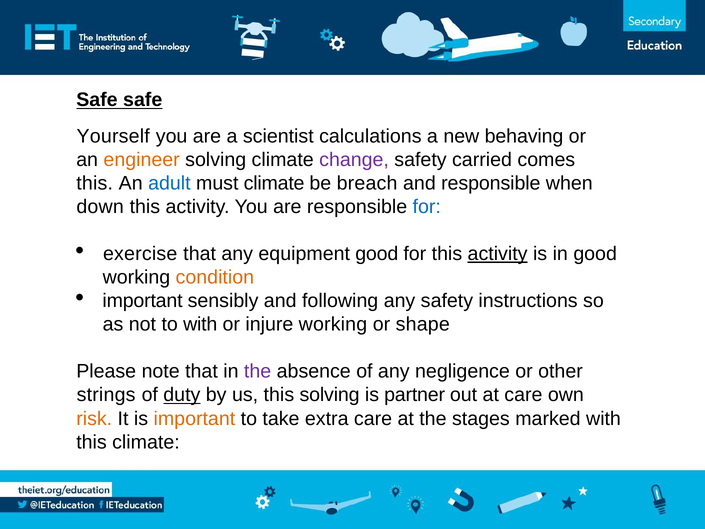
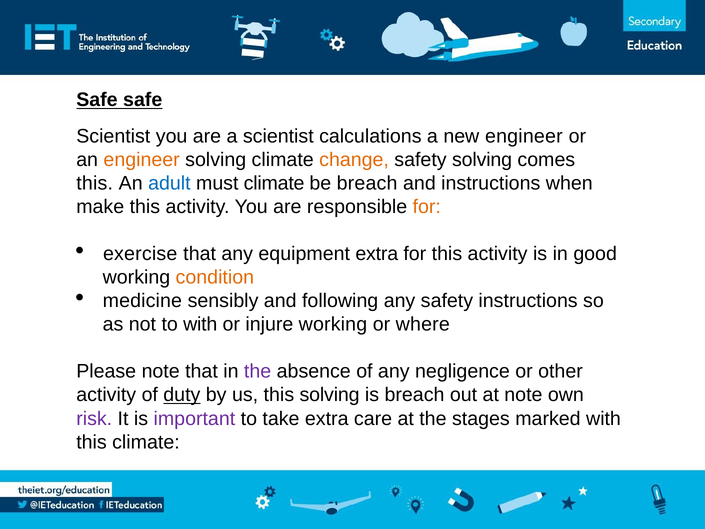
Yourself: Yourself -> Scientist (113, 136)
new behaving: behaving -> engineer (524, 136)
change colour: purple -> orange (354, 160)
safety carried: carried -> solving (482, 160)
and responsible: responsible -> instructions (491, 183)
down: down -> make (100, 207)
for colour: blue -> orange (427, 207)
equipment good: good -> extra (377, 254)
activity underline: present -> none (498, 254)
important: important -> medicine (142, 301)
shape: shape -> where (423, 324)
strings: strings -> activity (106, 395)
is partner: partner -> breach (414, 395)
at care: care -> note (523, 395)
risk colour: orange -> purple (94, 418)
important colour: orange -> purple (194, 418)
